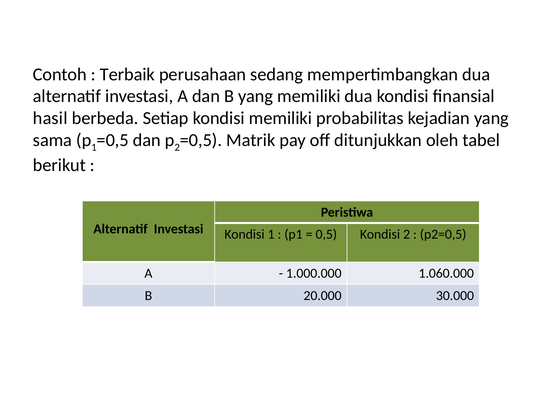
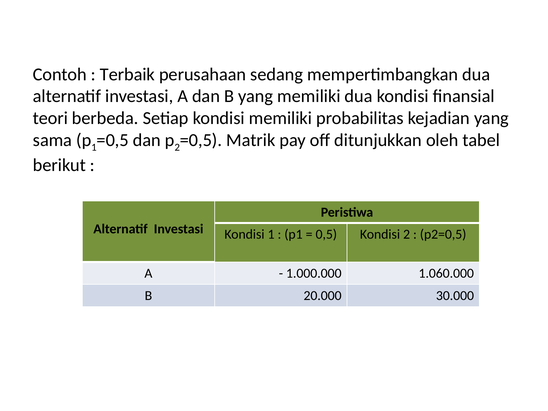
hasil: hasil -> teori (50, 118)
